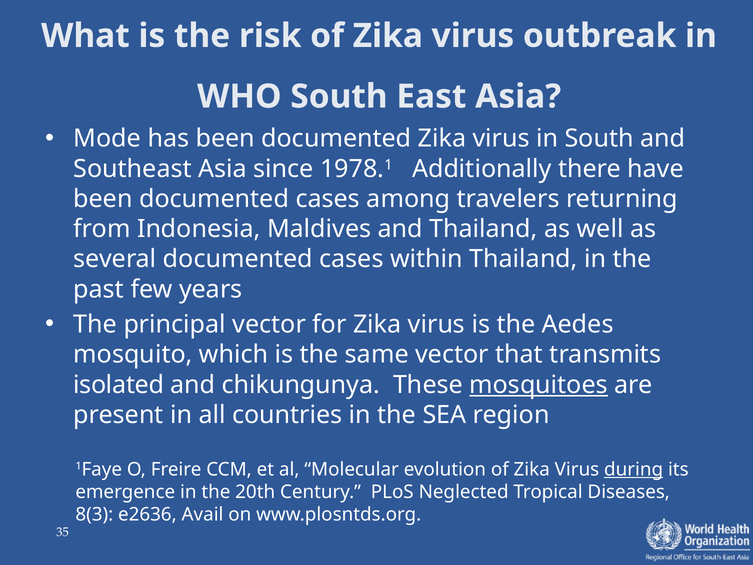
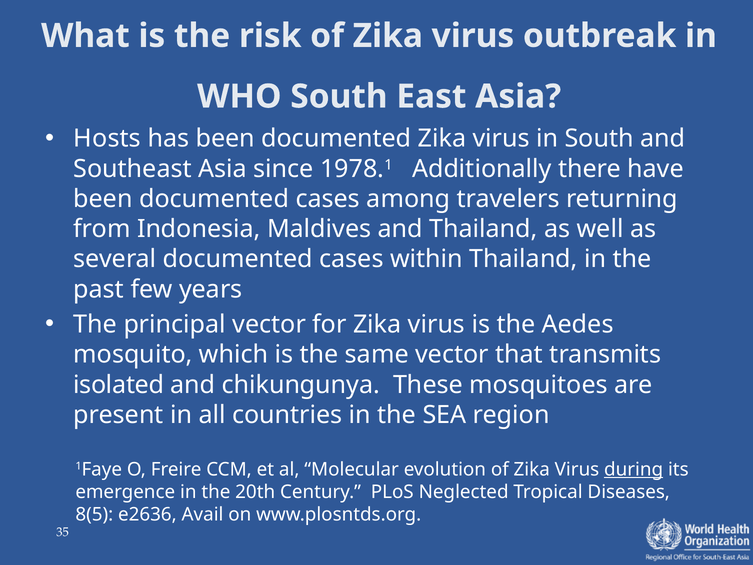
Mode: Mode -> Hosts (107, 139)
mosquitoes underline: present -> none (539, 385)
8(3: 8(3 -> 8(5 (94, 514)
